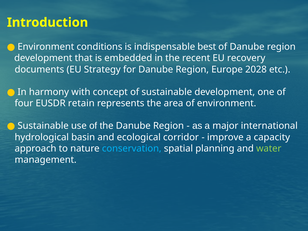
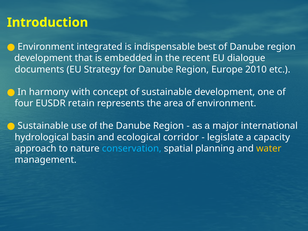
conditions: conditions -> integrated (99, 47)
recovery: recovery -> dialogue (246, 58)
2028: 2028 -> 2010 (256, 69)
improve: improve -> legislate (225, 137)
water colour: light green -> yellow (269, 148)
